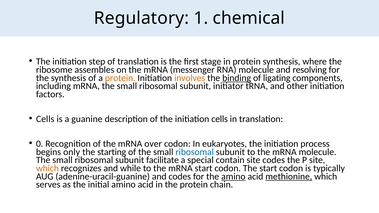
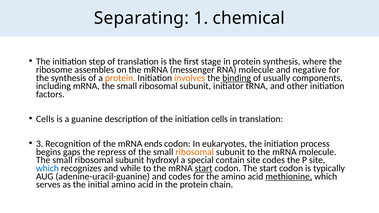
Regulatory: Regulatory -> Separating (141, 18)
resolving: resolving -> negative (310, 70)
ligating: ligating -> usually (277, 78)
0: 0 -> 3 (40, 144)
over: over -> ends (153, 144)
only: only -> gaps (72, 152)
starting: starting -> repress (112, 152)
ribosomal colour: blue -> orange (195, 152)
facilitate: facilitate -> hydroxyl (163, 160)
which colour: orange -> blue (47, 168)
start underline: none -> present (204, 168)
amino underline: present -> none (233, 177)
